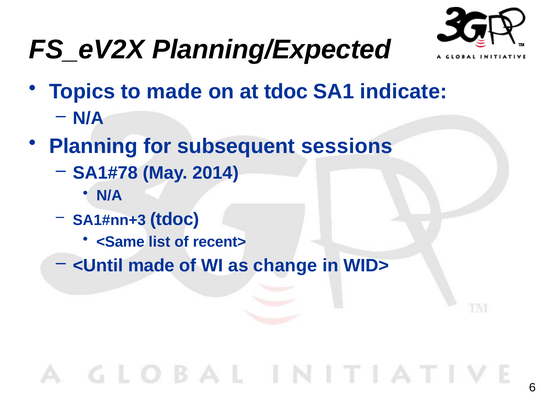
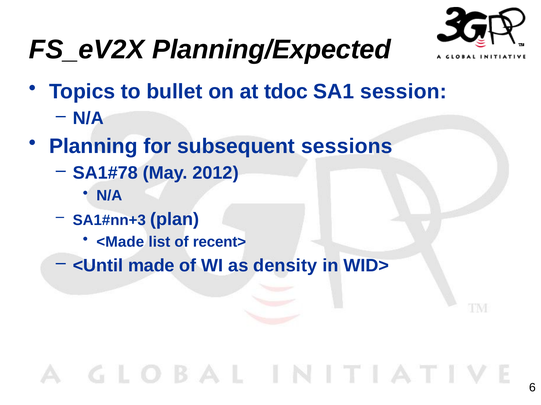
to made: made -> bullet (174, 92)
indicate: indicate -> session (404, 92)
2014: 2014 -> 2012 (216, 173)
tdoc: tdoc -> plan (175, 220)
<Same: <Same -> <Made (120, 242)
change: change -> density (285, 266)
